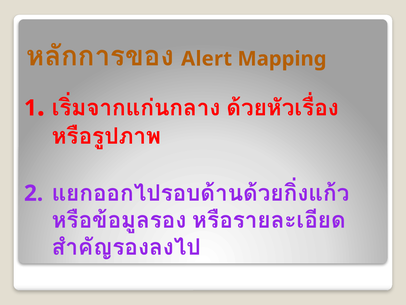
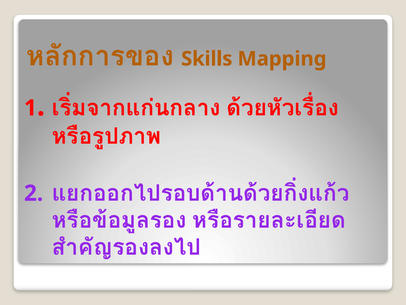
Alert: Alert -> Skills (207, 59)
